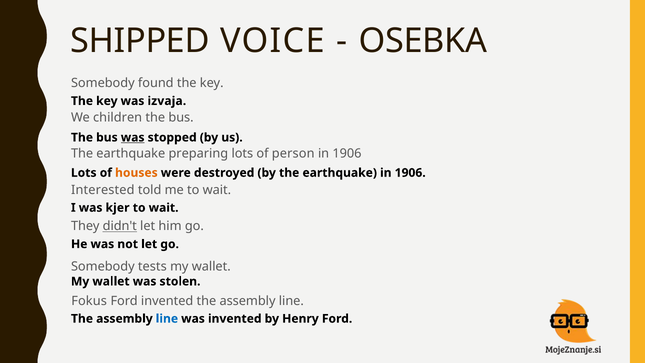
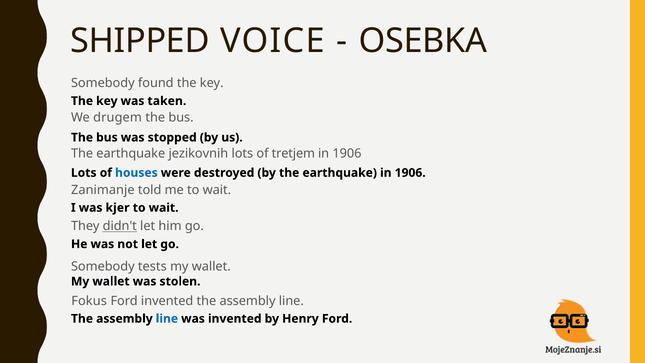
izvaja: izvaja -> taken (167, 101)
children: children -> drugem (118, 117)
was underline: present -> none (133, 137)
preparing: preparing -> jezikovnih (198, 154)
person: person -> tretjem (293, 154)
houses colour: orange -> blue (136, 173)
Interested: Interested -> Zanimanje (103, 190)
